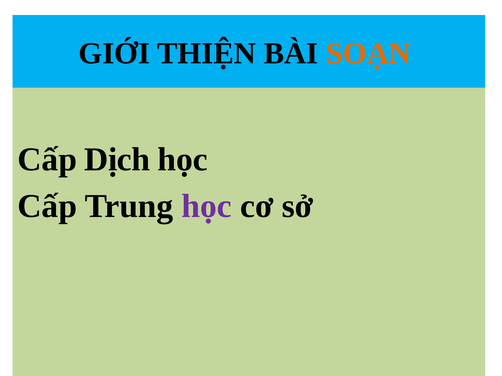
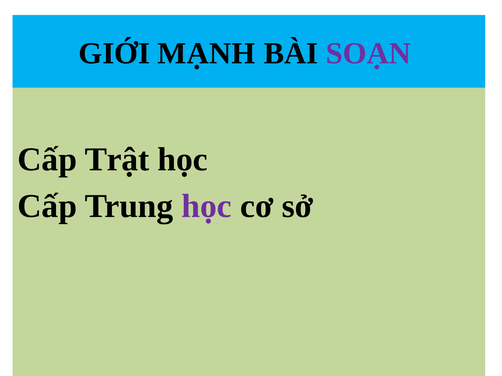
THIỆN: THIỆN -> MẠNH (206, 54)
SOẠN colour: orange -> purple (368, 54)
Dịch: Dịch -> Trật (117, 160)
